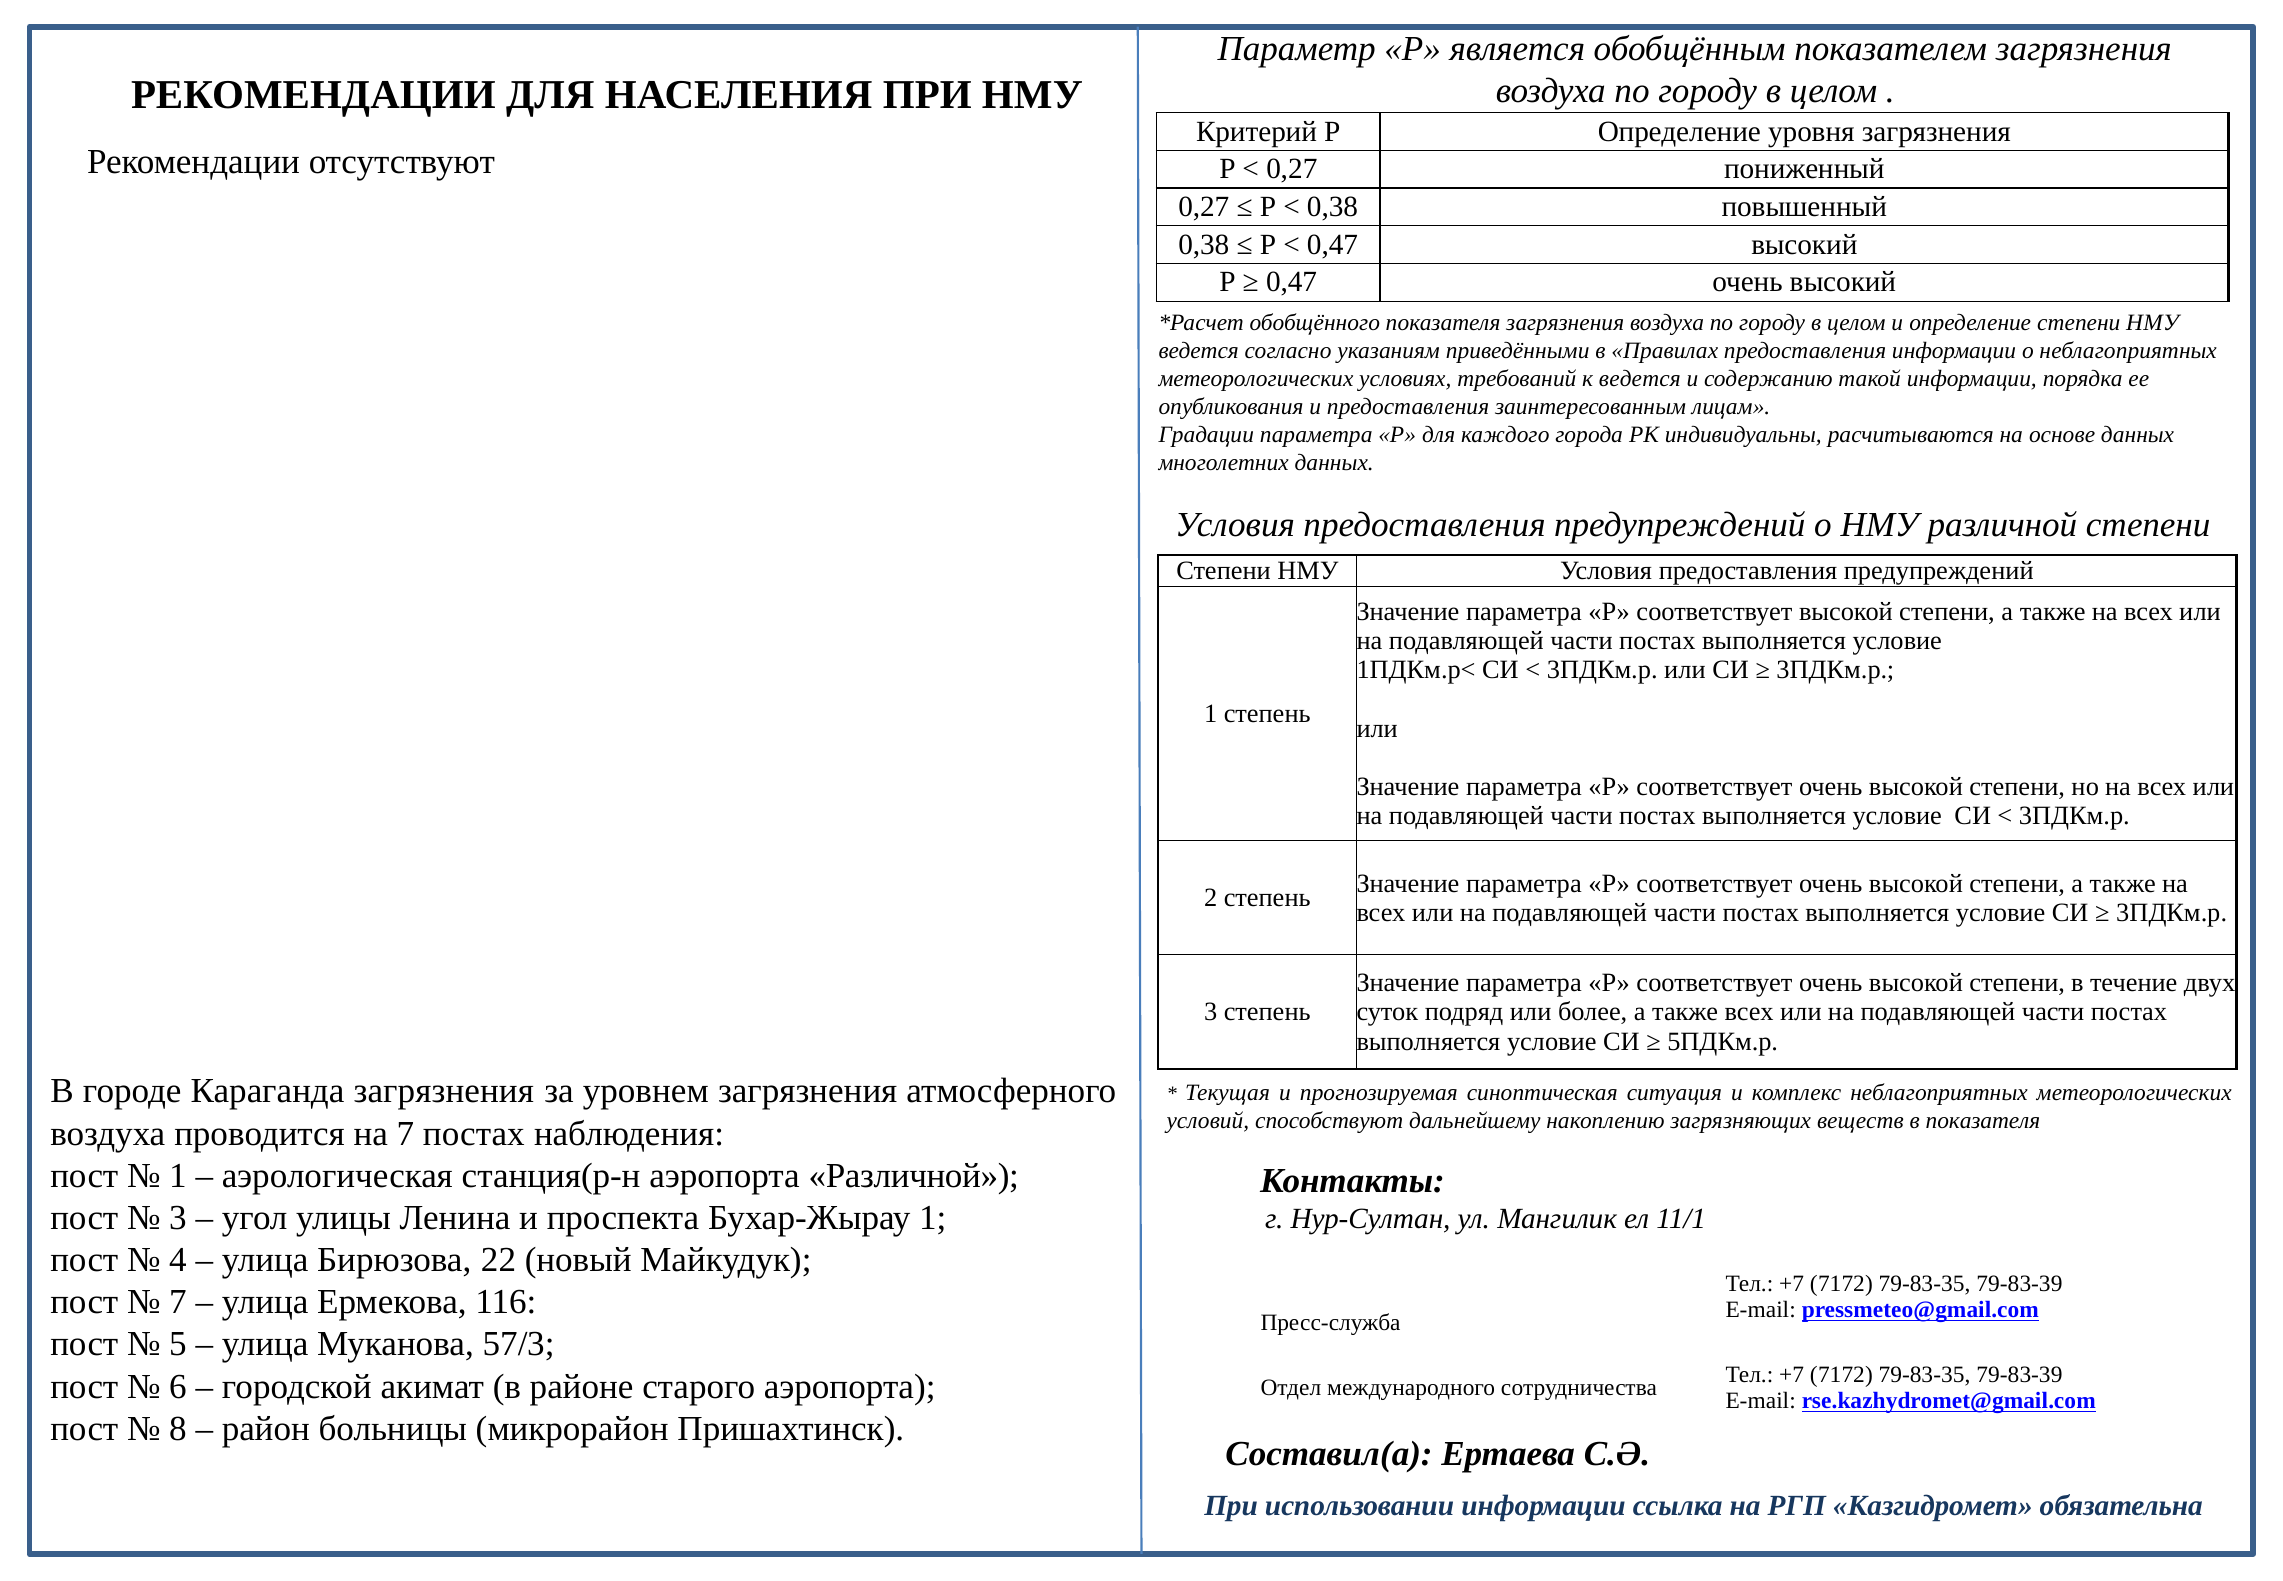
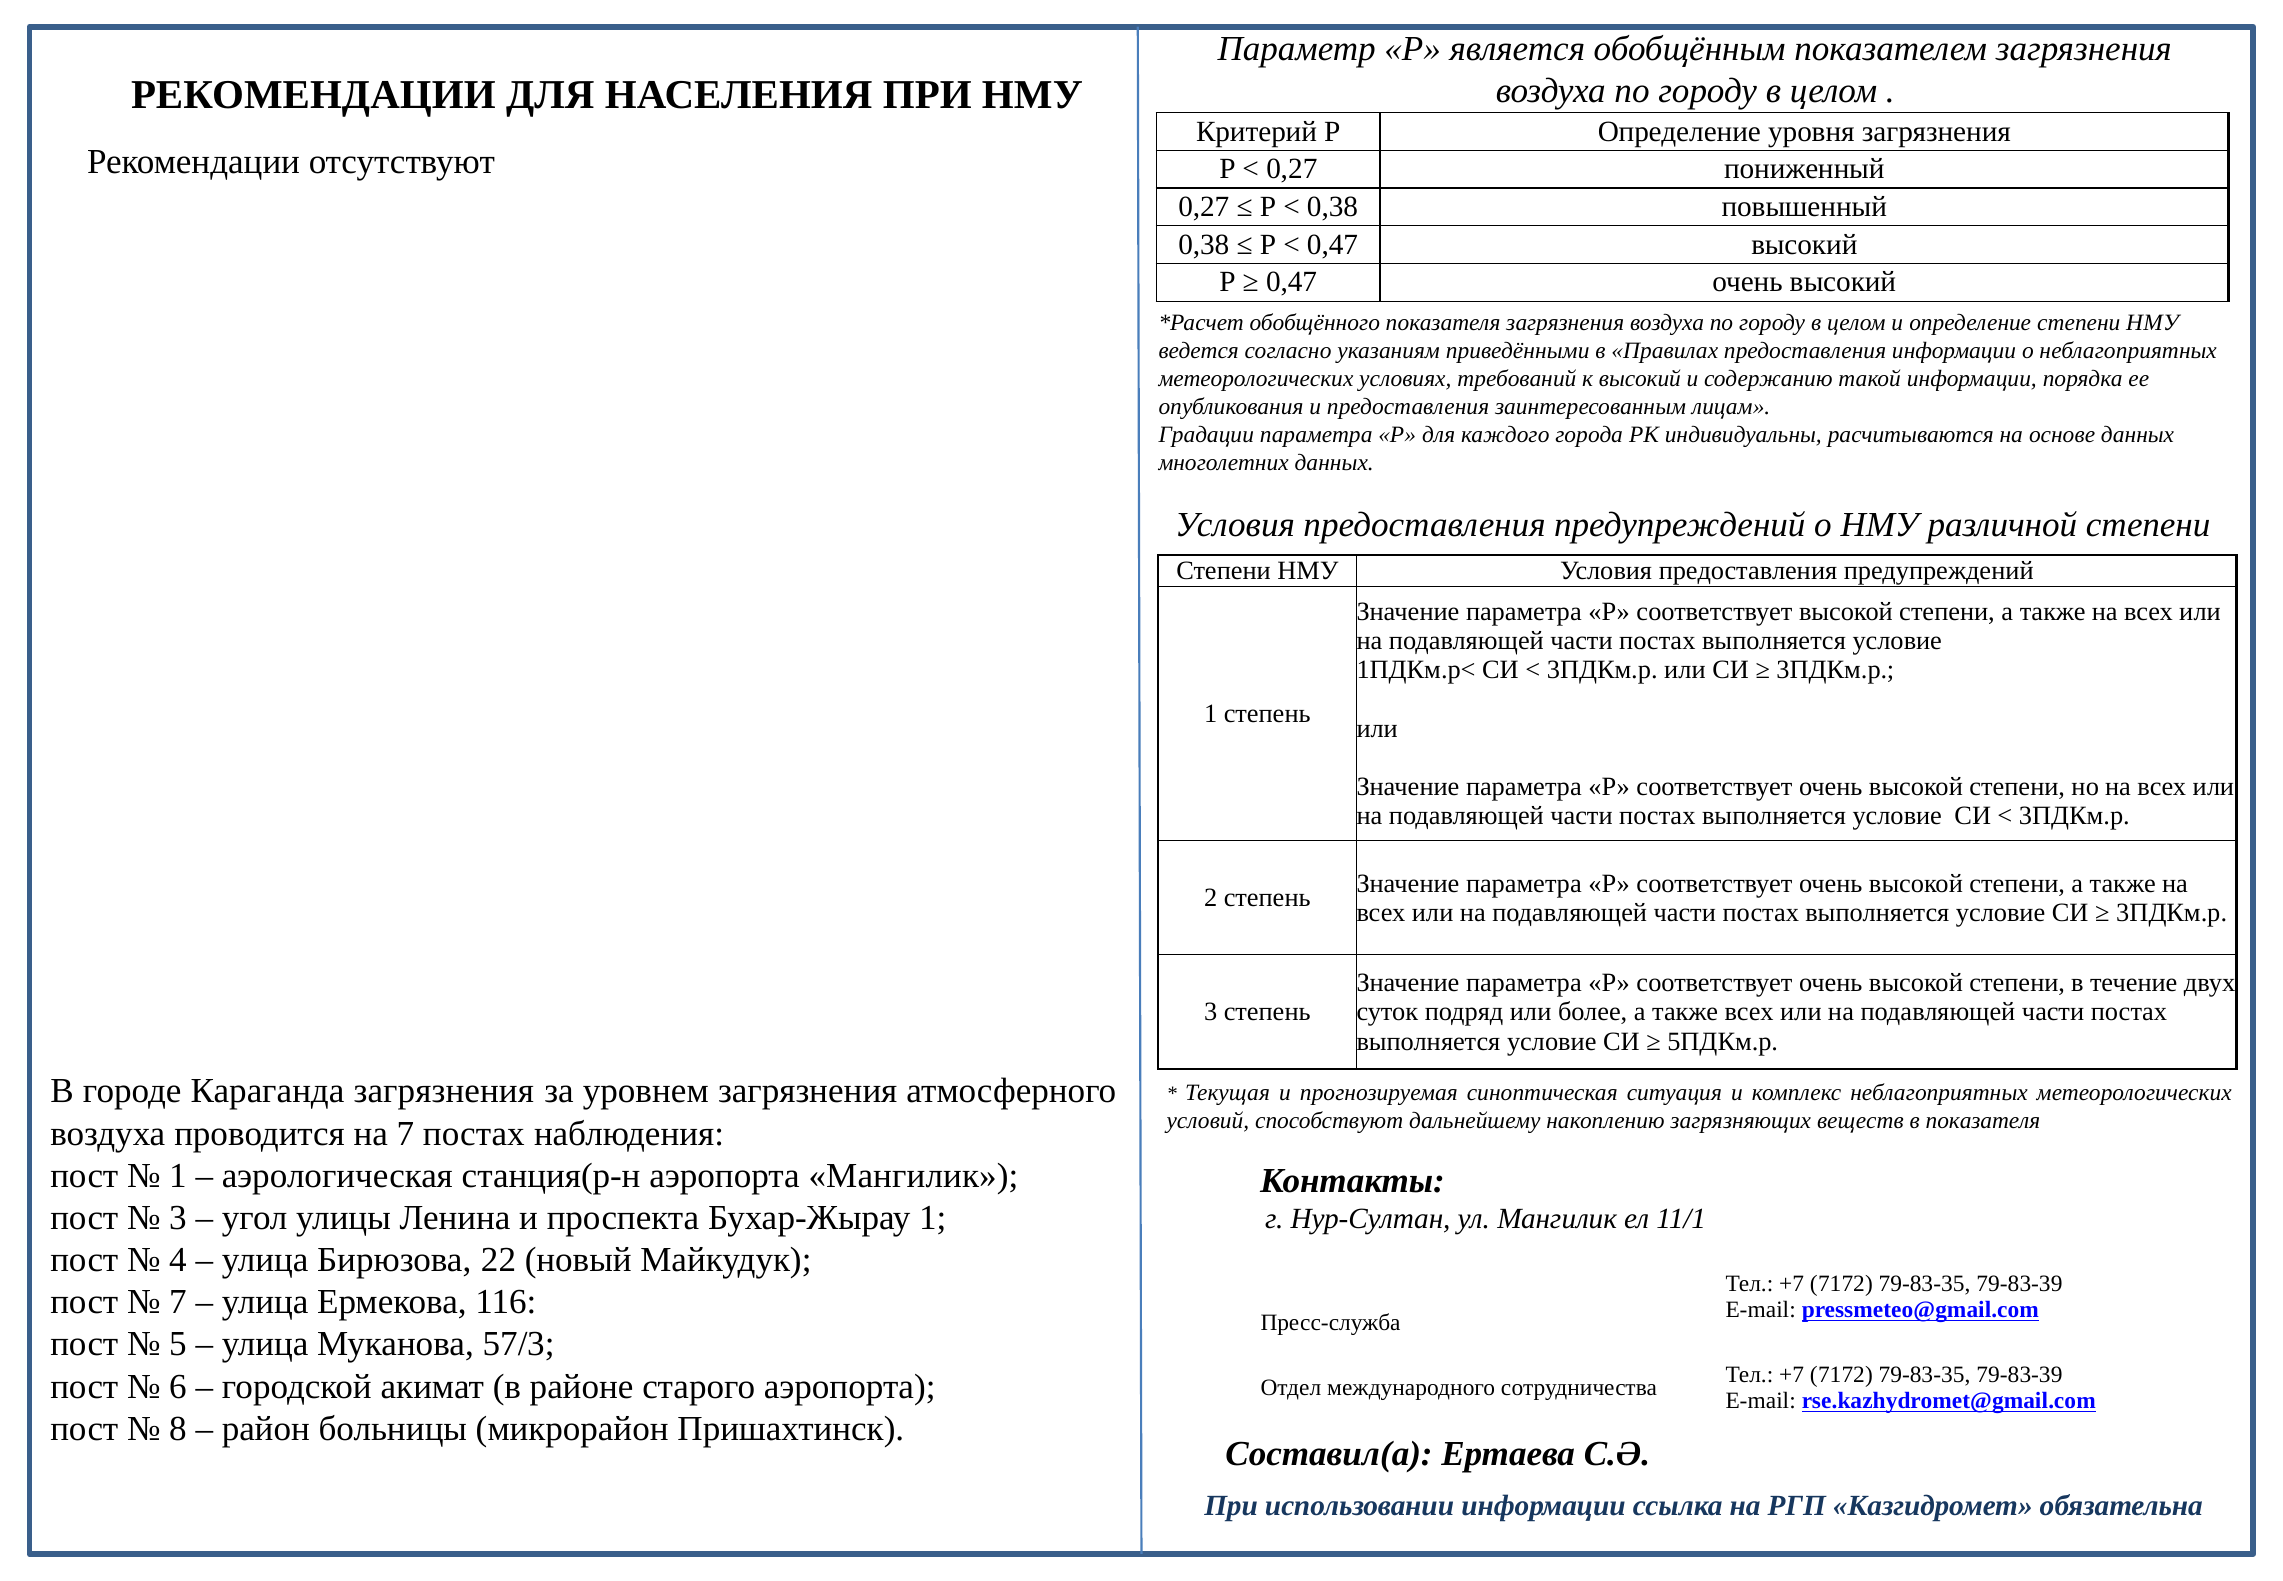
к ведется: ведется -> высокий (1640, 379)
аэропорта Различной: Различной -> Мангилик (913, 1175)
